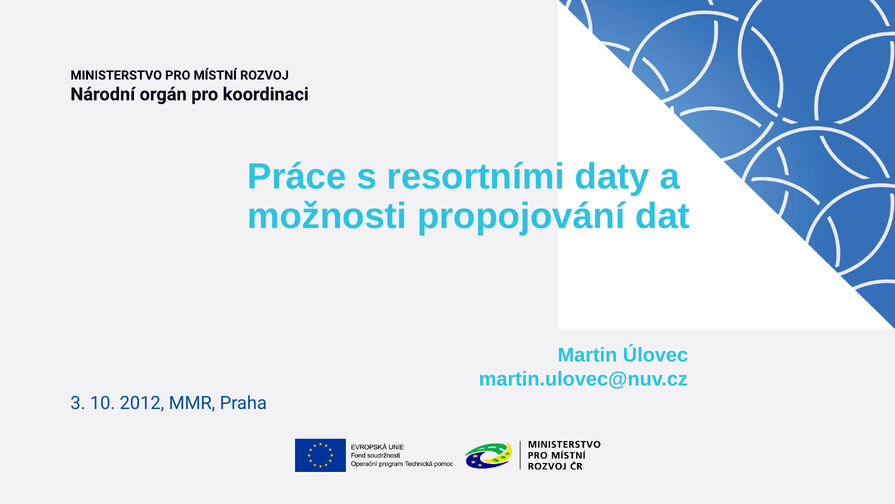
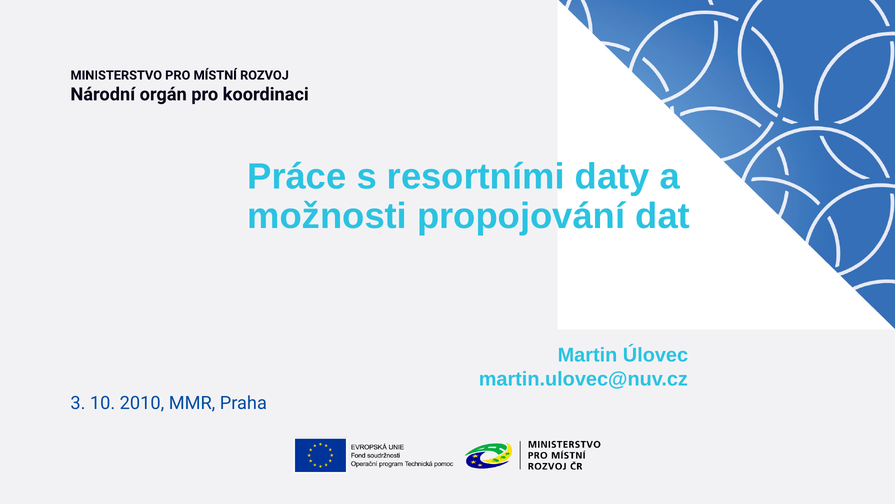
2012: 2012 -> 2010 (142, 403)
